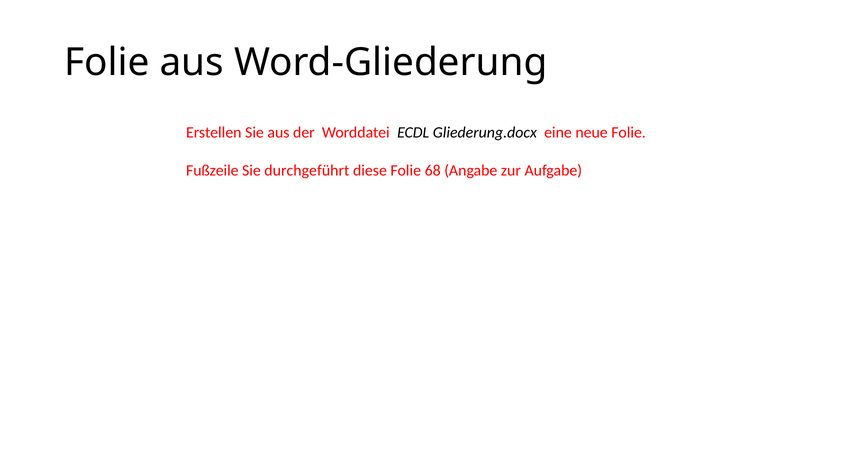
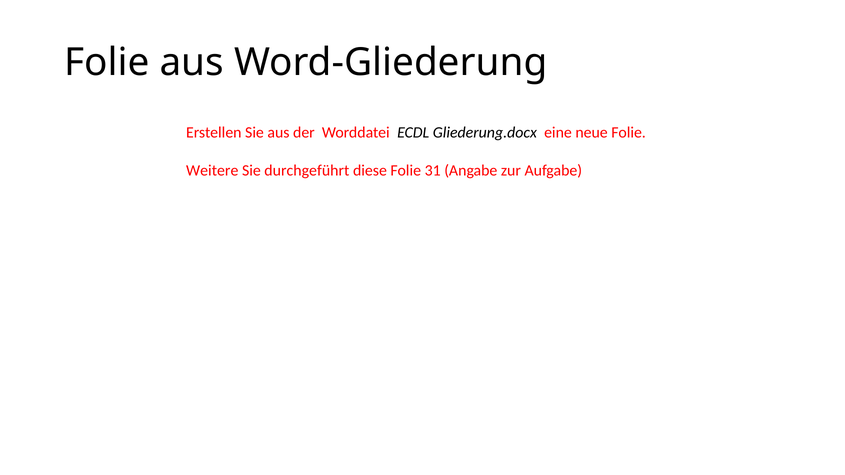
Fußzeile: Fußzeile -> Weitere (212, 171)
68: 68 -> 31 (433, 171)
